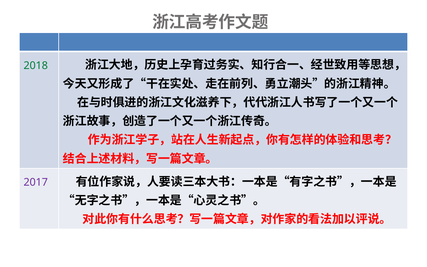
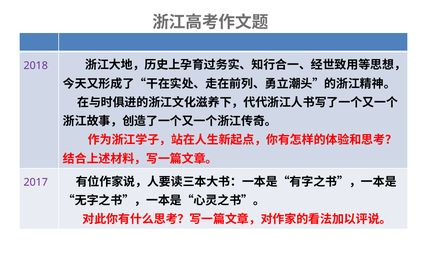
2018 colour: green -> purple (36, 66)
